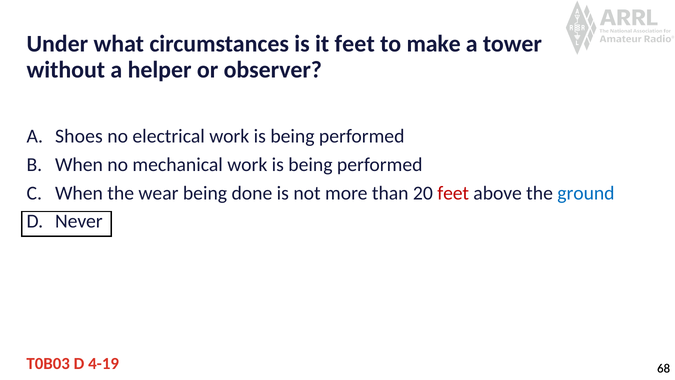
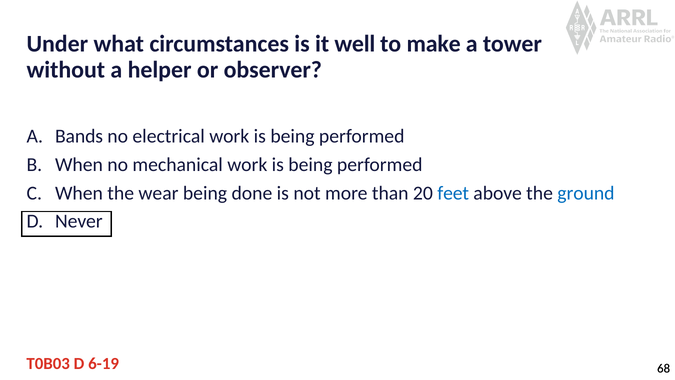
it feet: feet -> well (355, 44)
Shoes: Shoes -> Bands (79, 136)
feet colour: red -> blue (453, 193)
4-19: 4-19 -> 6-19 (104, 364)
